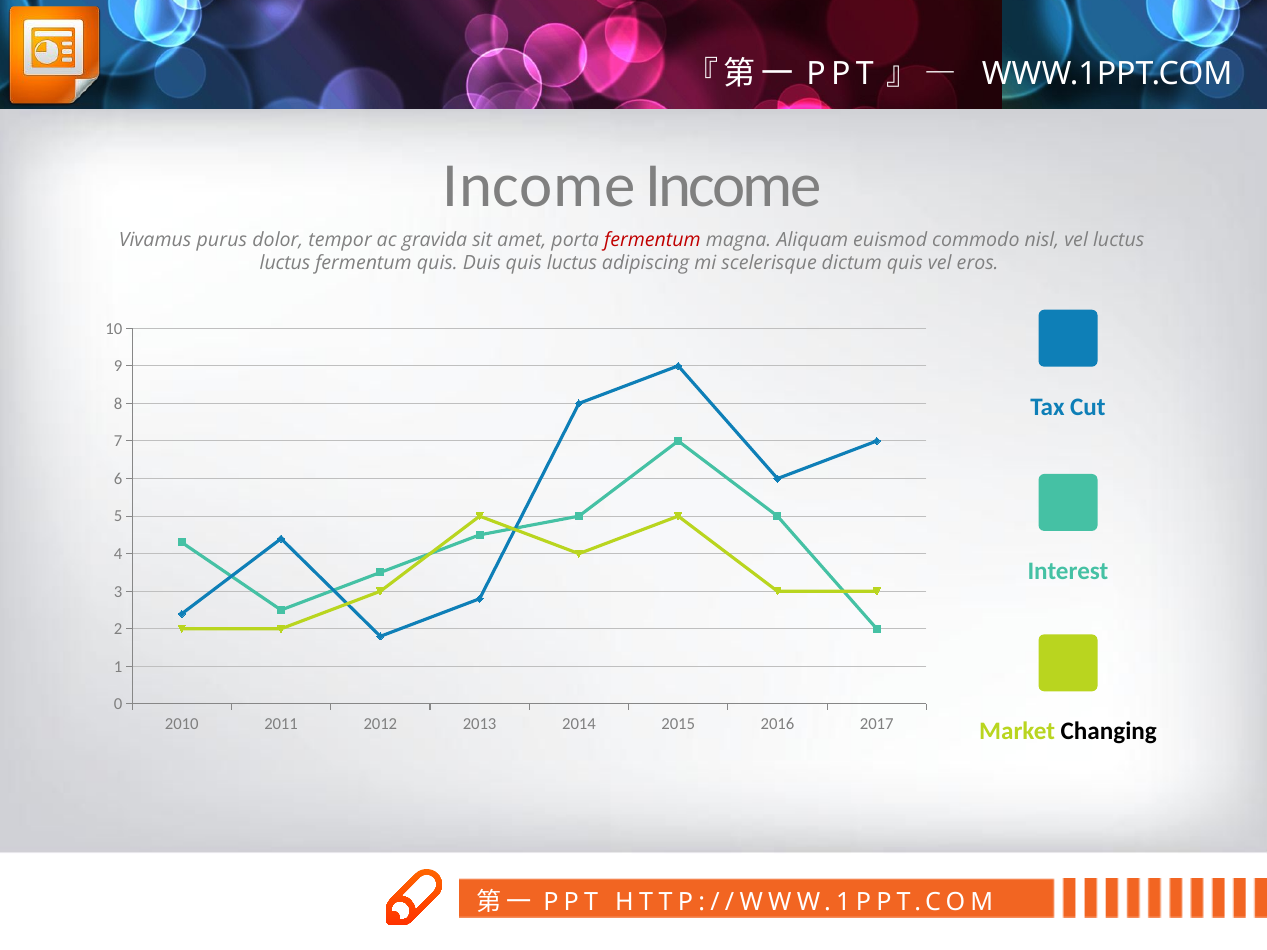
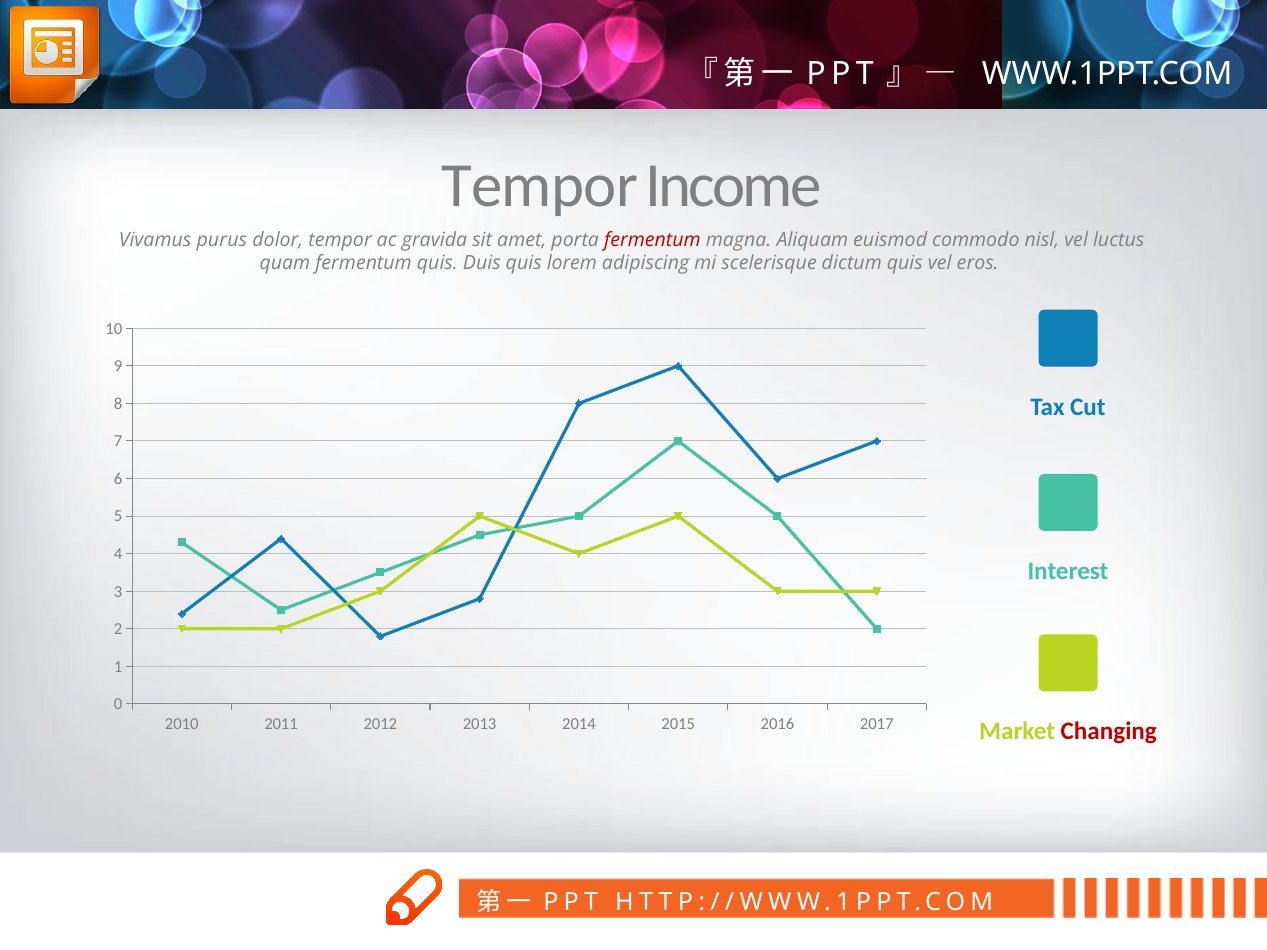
Income: Income -> Tempor (540, 186)
luctus: luctus -> quam (285, 263)
quis luctus: luctus -> lorem (572, 263)
Changing colour: black -> red (1109, 732)
